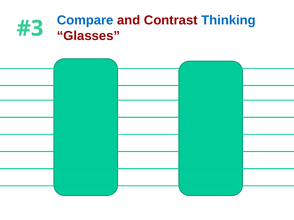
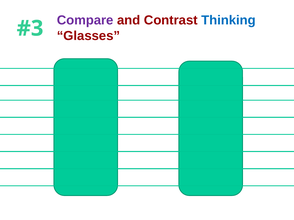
Compare colour: blue -> purple (85, 20)
